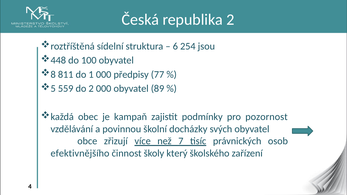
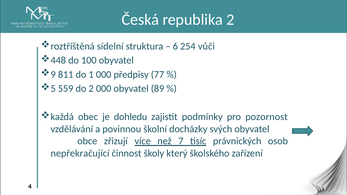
jsou: jsou -> vůči (206, 46)
8: 8 -> 9 (53, 75)
kampaň: kampaň -> dohledu (131, 117)
efektivnějšího: efektivnějšího -> nepřekračující (80, 153)
